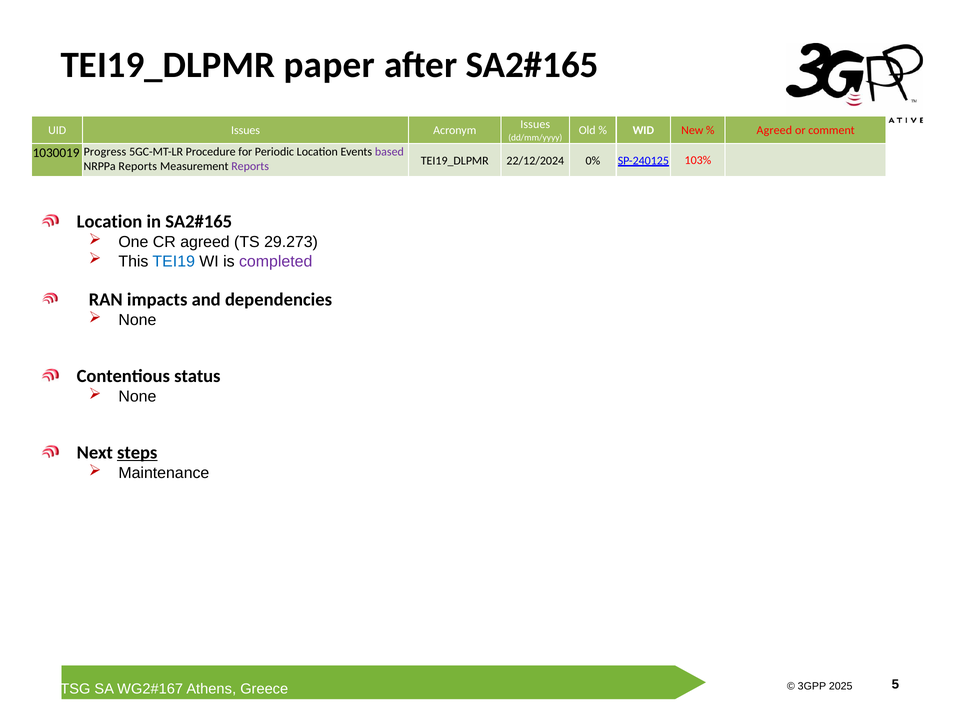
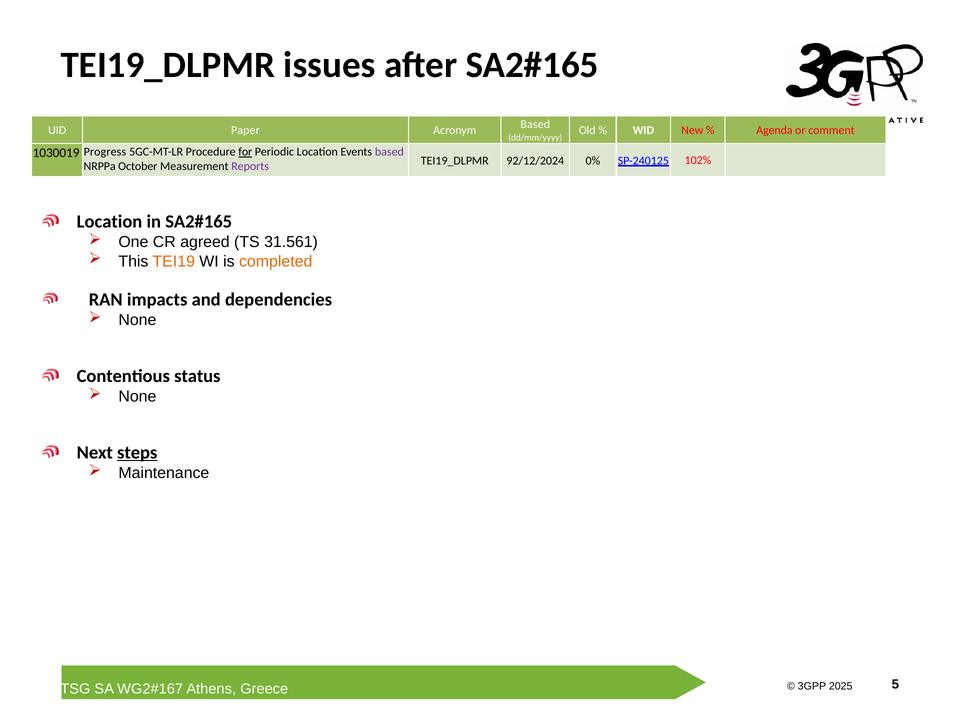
paper: paper -> issues (330, 65)
Issues: Issues -> Based (535, 124)
UID Issues: Issues -> Paper (245, 130)
Agreed: Agreed -> Agenda (774, 130)
for underline: none -> present (245, 152)
NRPPa Reports: Reports -> October (138, 166)
22/12/2024: 22/12/2024 -> 92/12/2024 (535, 161)
103%: 103% -> 102% (698, 160)
29.273: 29.273 -> 31.561 (291, 242)
TEI19 colour: blue -> orange (174, 261)
completed colour: purple -> orange (276, 261)
